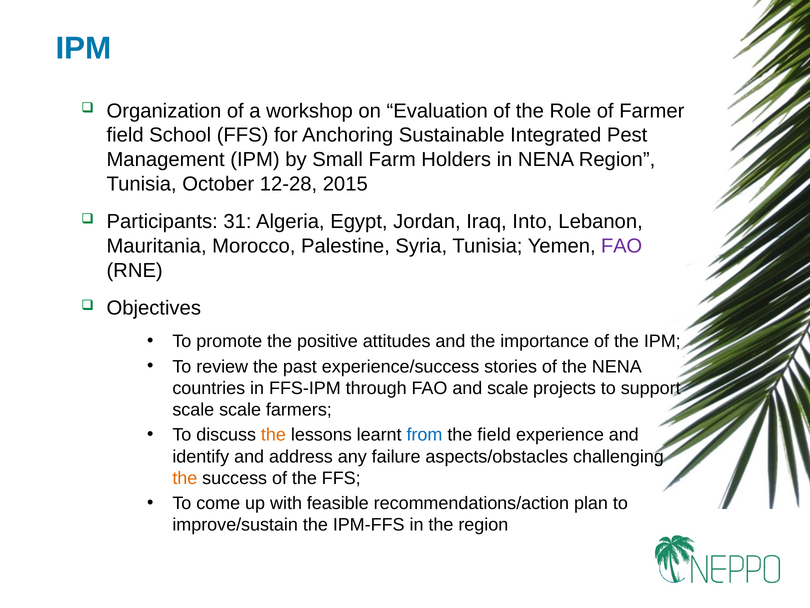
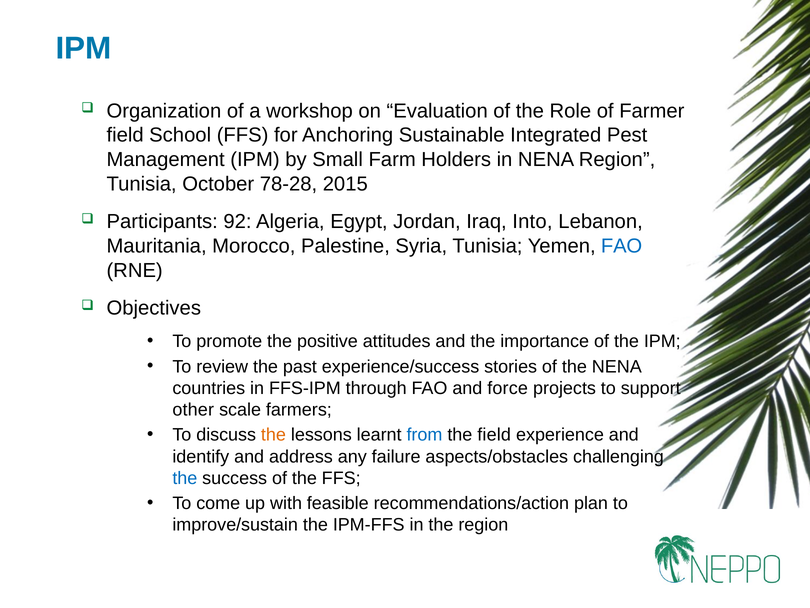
12-28: 12-28 -> 78-28 (289, 184)
31: 31 -> 92 (238, 222)
FAO colour: purple -> blue (622, 246)
and scale: scale -> force (508, 388)
scale: scale -> other (193, 409)
the colour: orange -> blue (185, 478)
